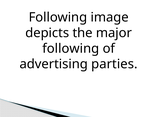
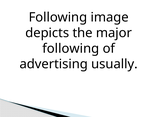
parties: parties -> usually (114, 64)
